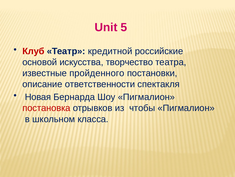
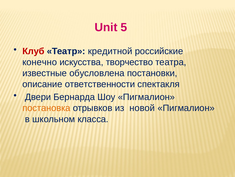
основой: основой -> конечно (40, 62)
пройденного: пройденного -> обусловлена (97, 73)
Новая: Новая -> Двери (38, 97)
постановка colour: red -> orange (46, 108)
чтобы: чтобы -> новой (142, 108)
